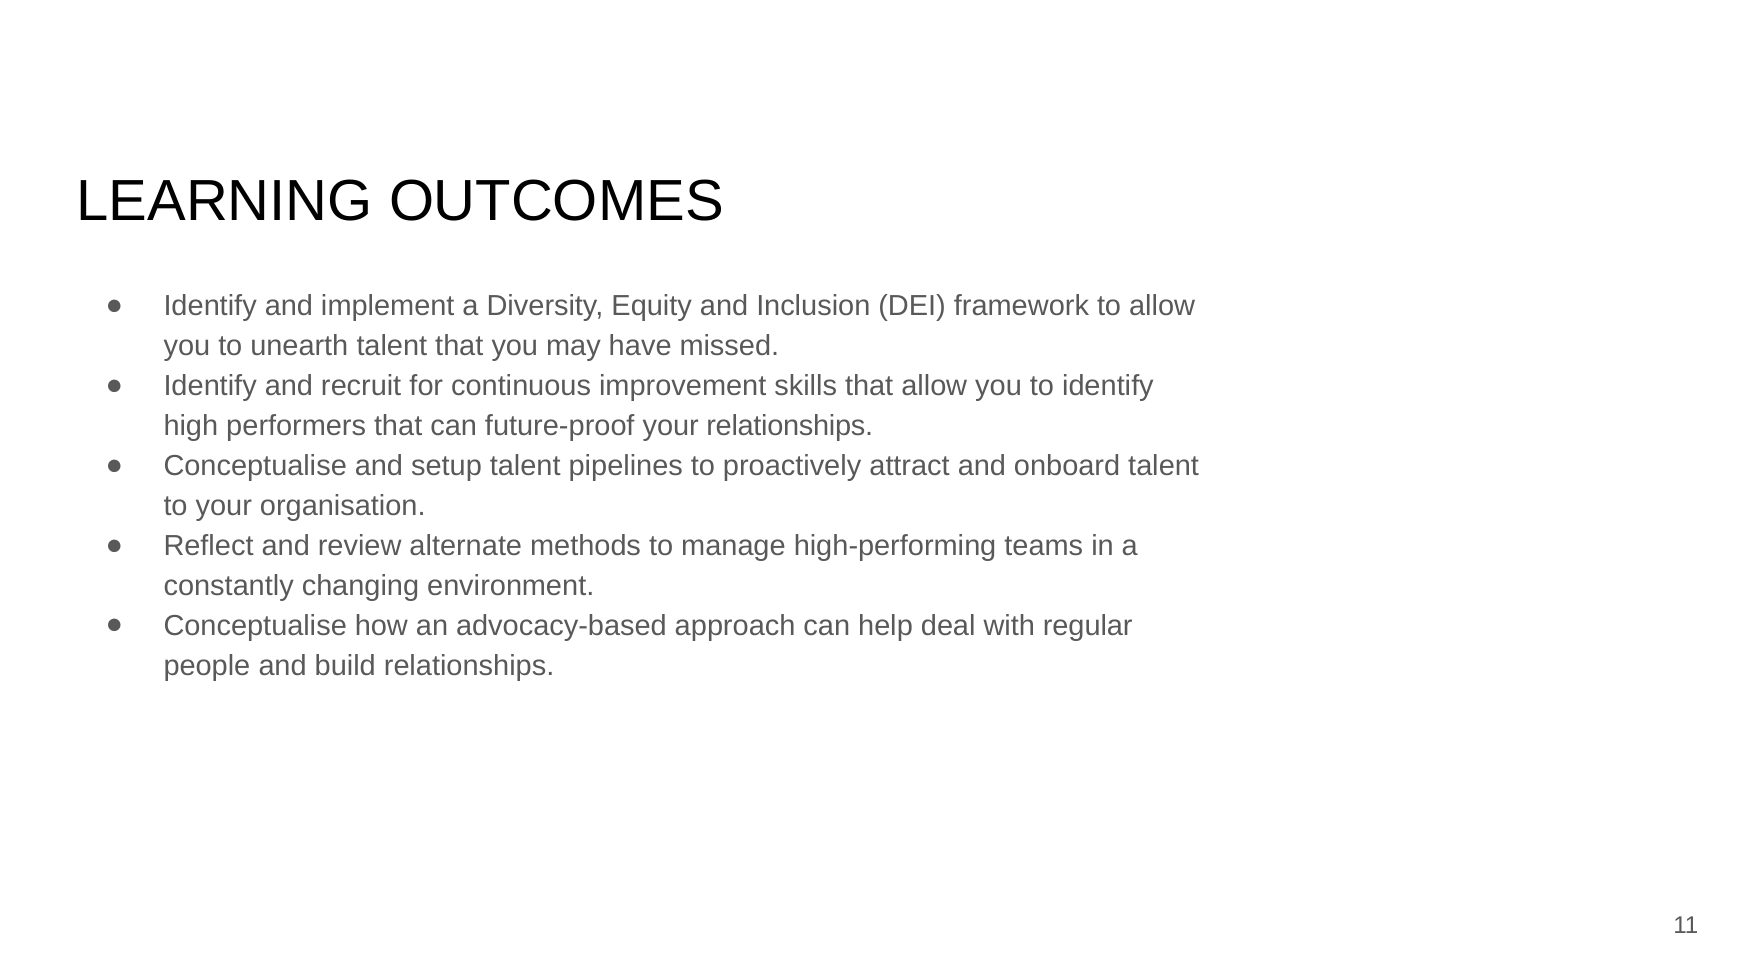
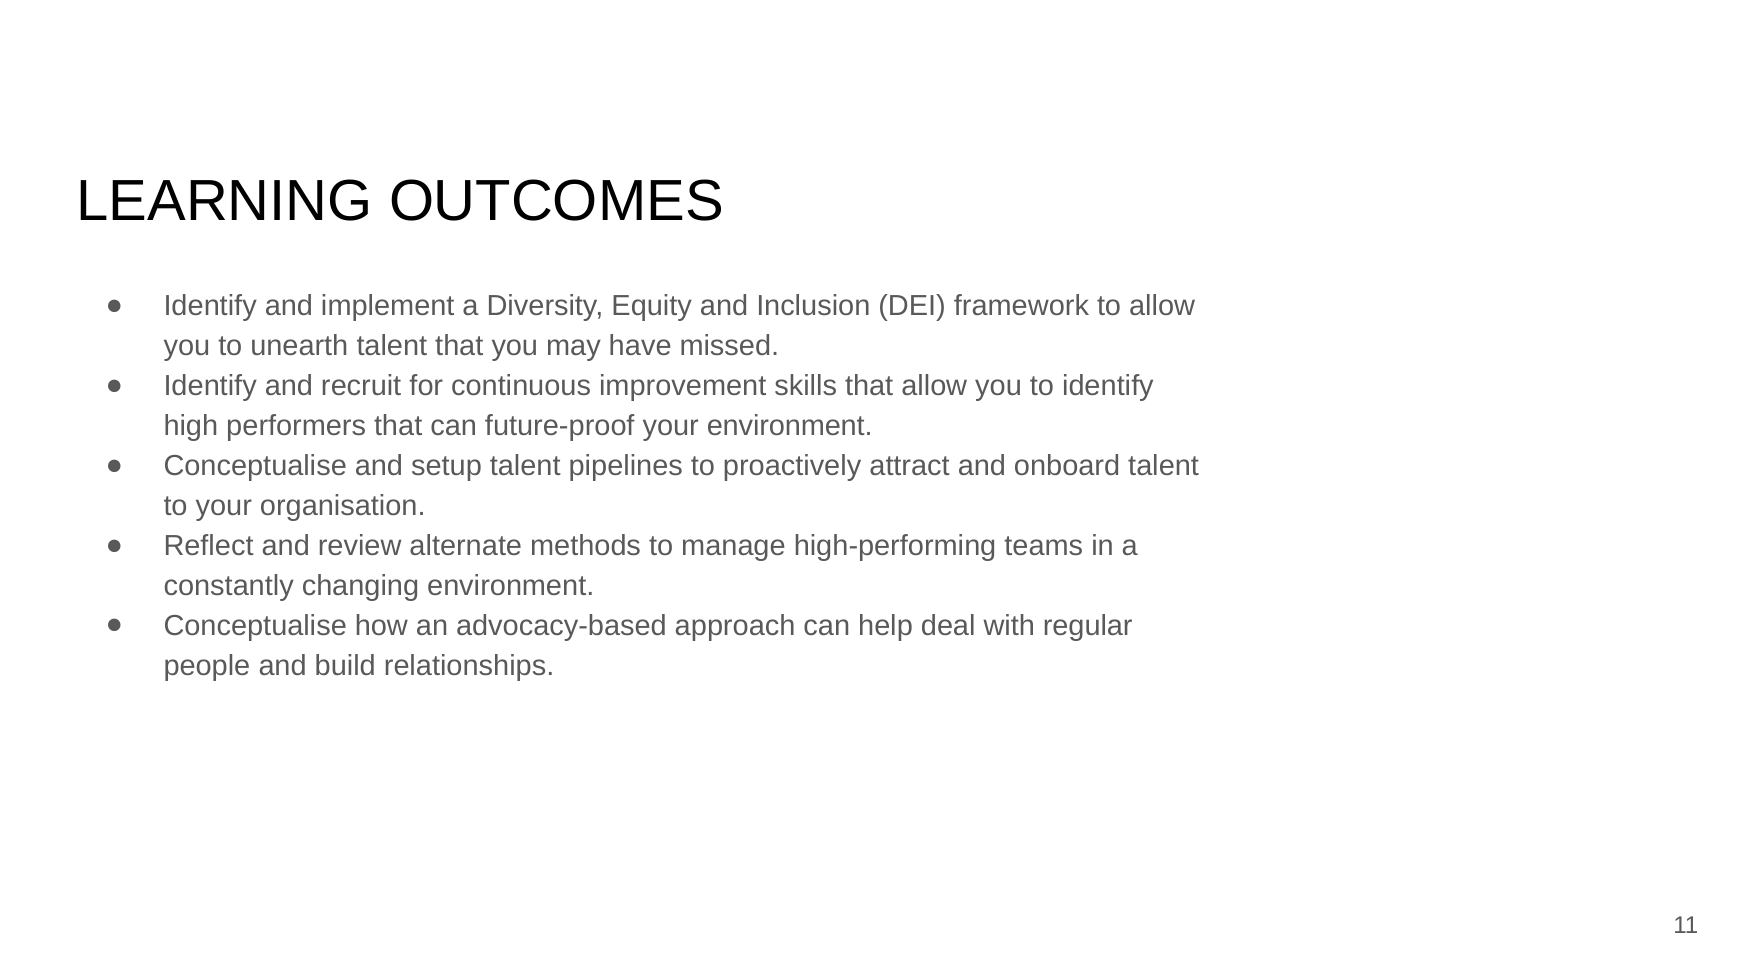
your relationships: relationships -> environment (790, 426)
